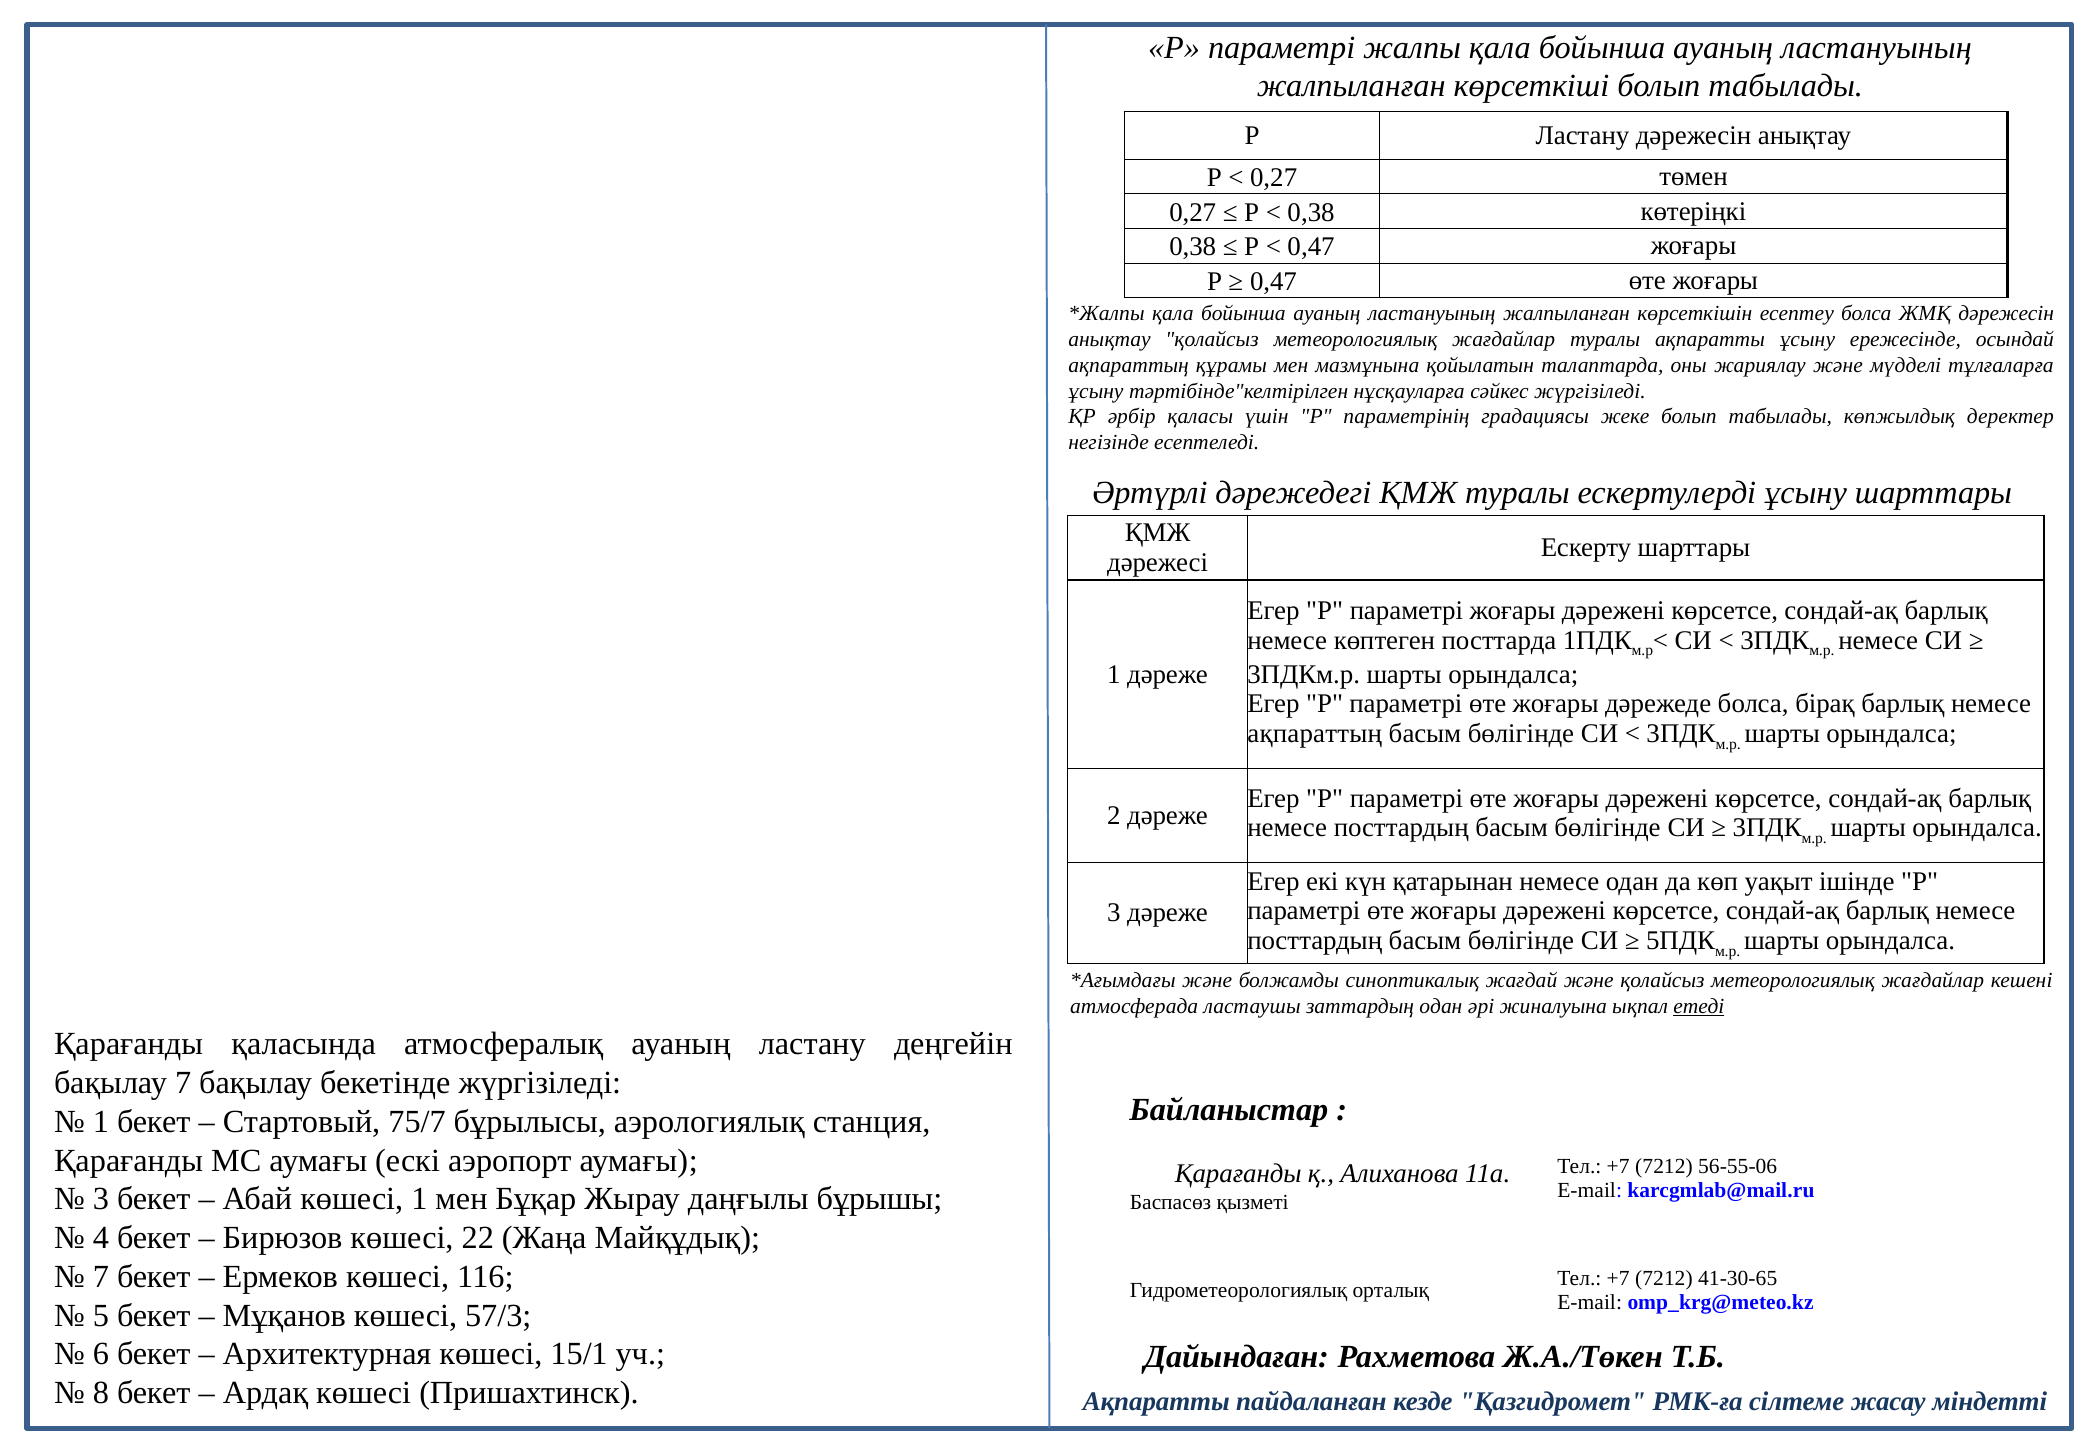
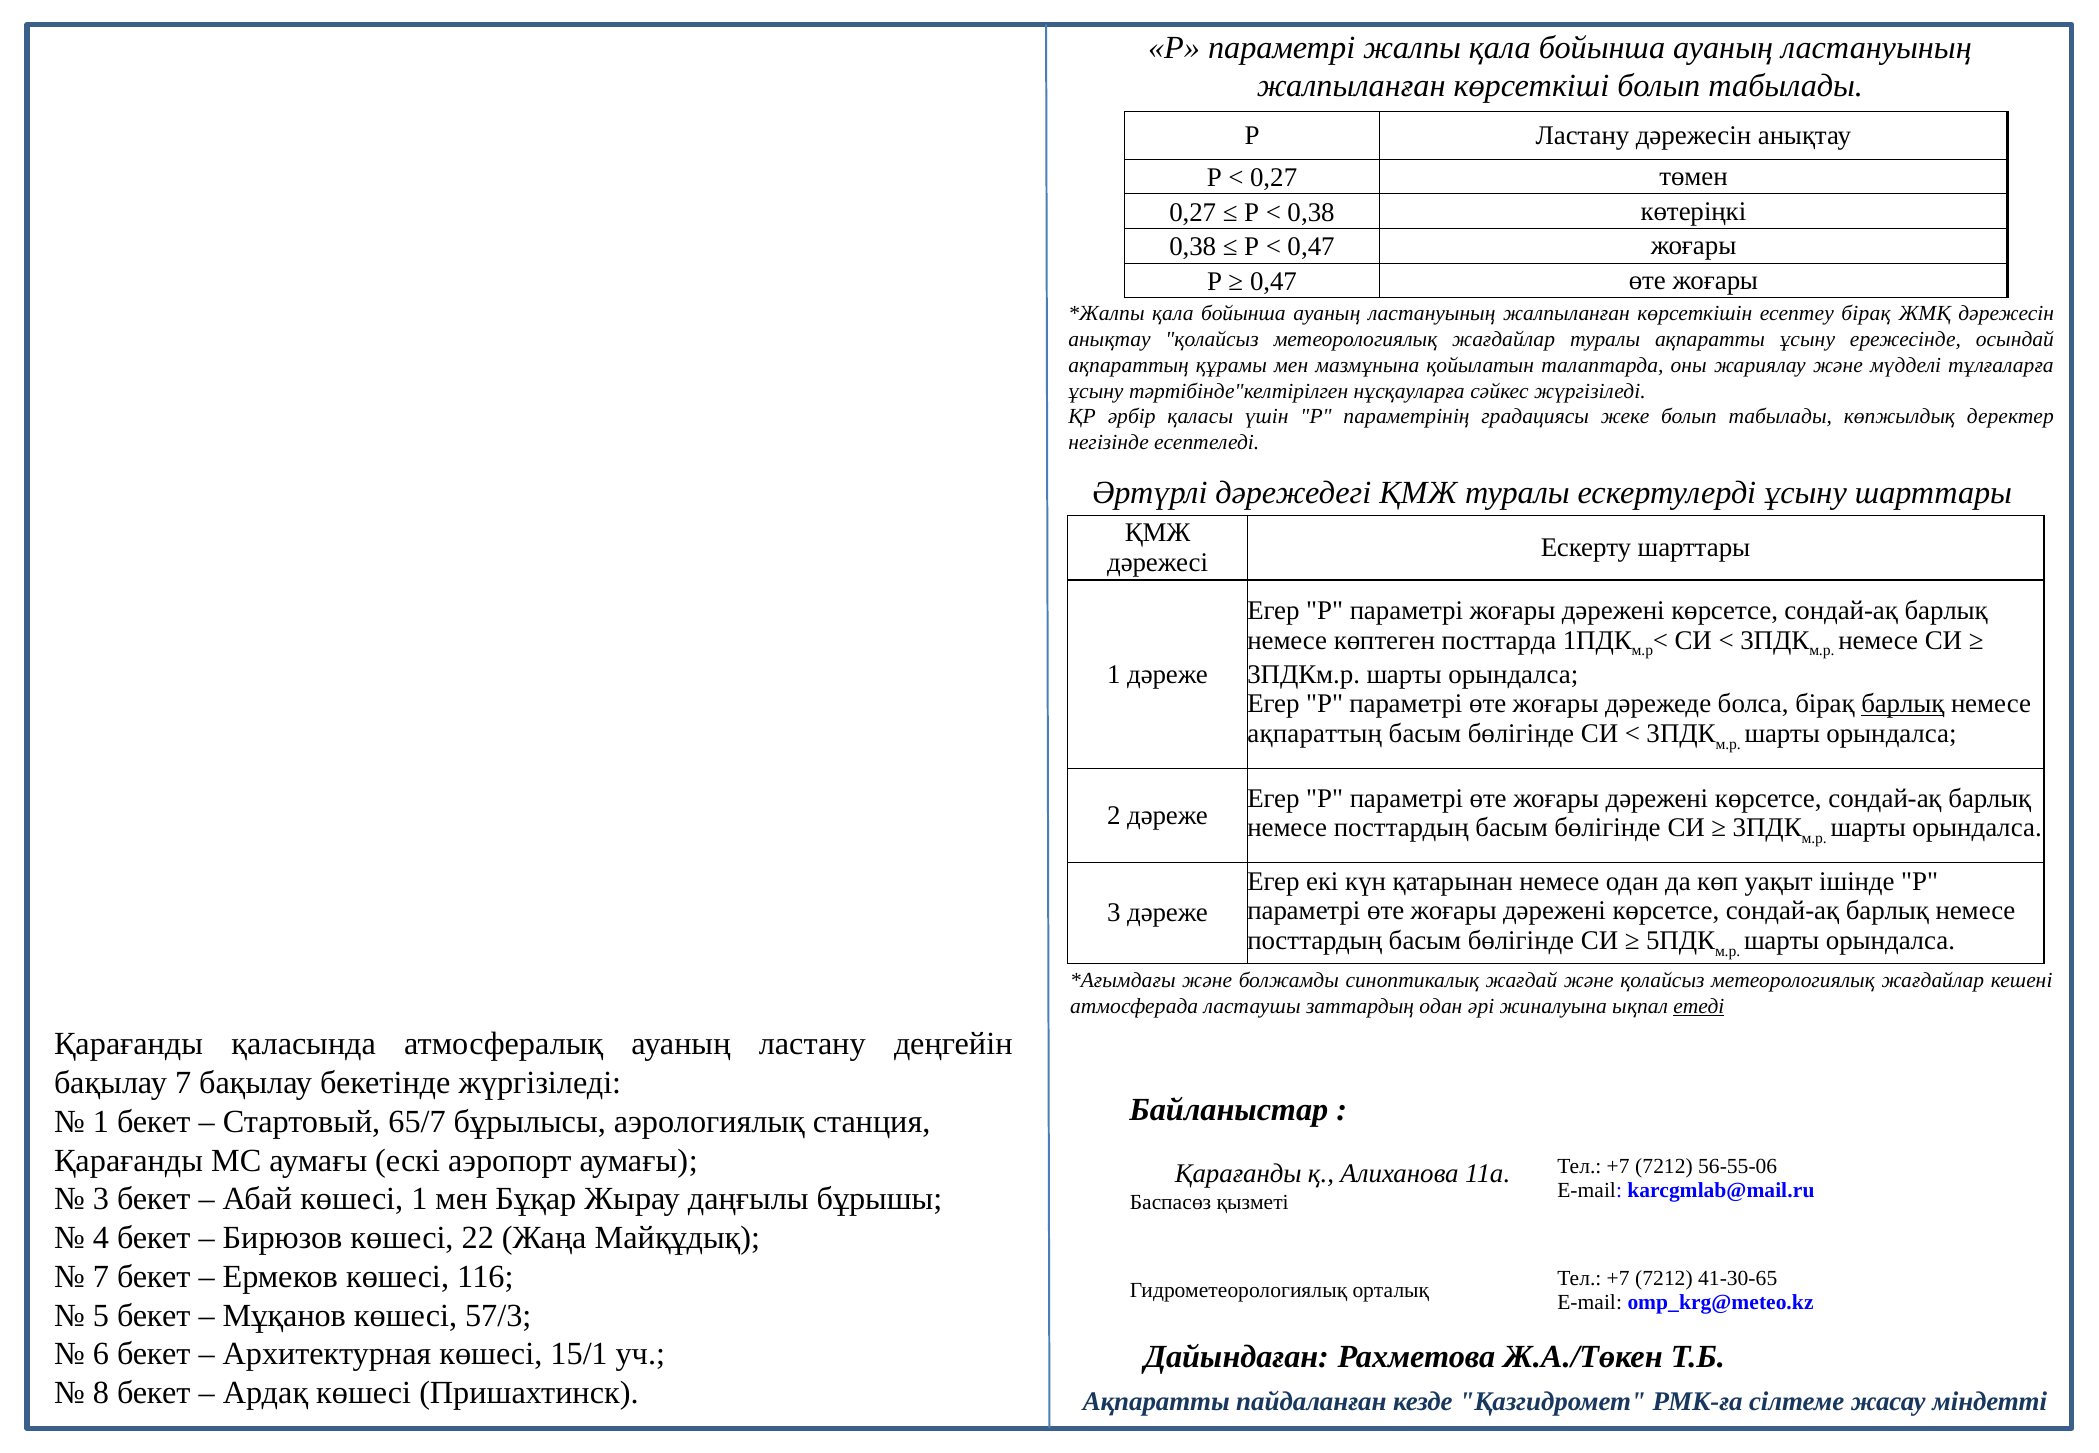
есептеу болса: болса -> бірақ (1866, 314)
барлық underline: none -> present (1903, 704)
75/7: 75/7 -> 65/7 (417, 1122)
